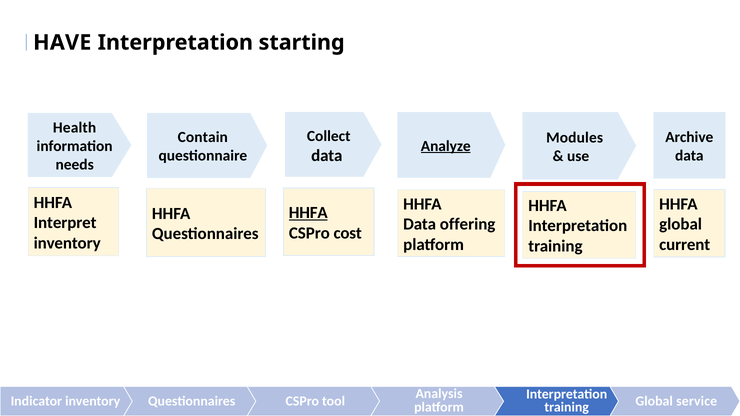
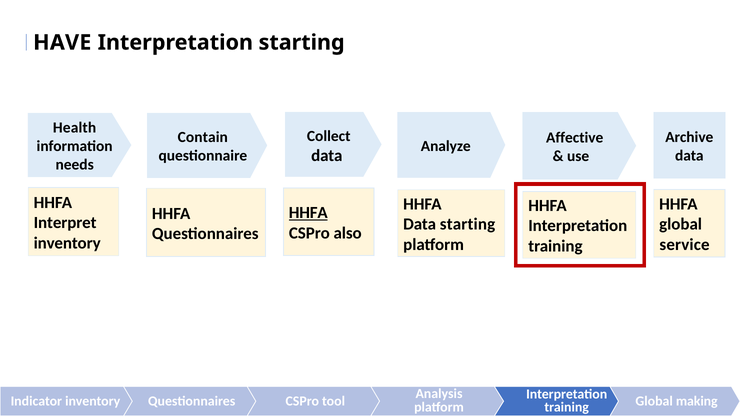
Modules: Modules -> Affective (575, 138)
Analyze underline: present -> none (446, 146)
Data offering: offering -> starting (468, 224)
cost: cost -> also (348, 233)
current: current -> service (685, 245)
service: service -> making (697, 401)
